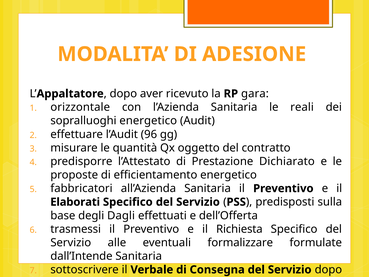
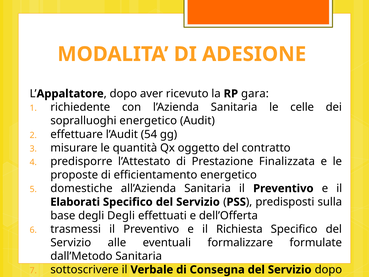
orizzontale: orizzontale -> richiedente (80, 107)
reali: reali -> celle (302, 107)
96: 96 -> 54 (149, 134)
Dichiarato: Dichiarato -> Finalizzata (287, 161)
fabbricatori: fabbricatori -> domestiche (81, 188)
degli Dagli: Dagli -> Degli (121, 215)
dall’Intende: dall’Intende -> dall’Metodo (81, 256)
